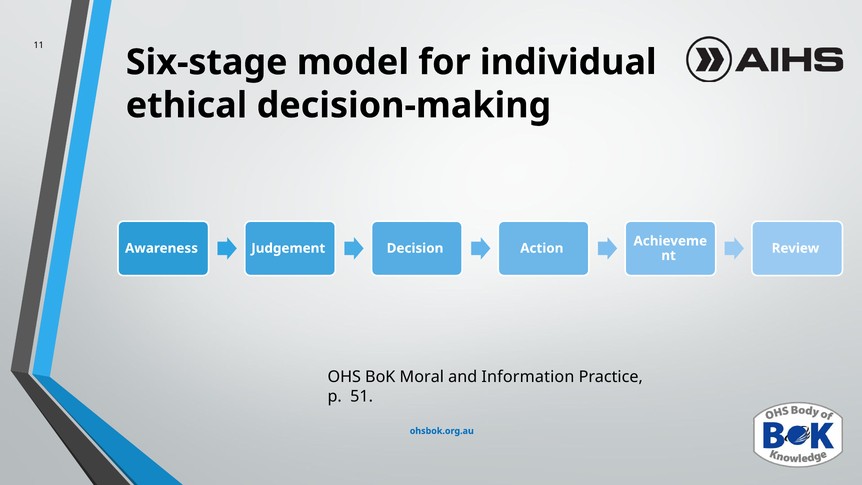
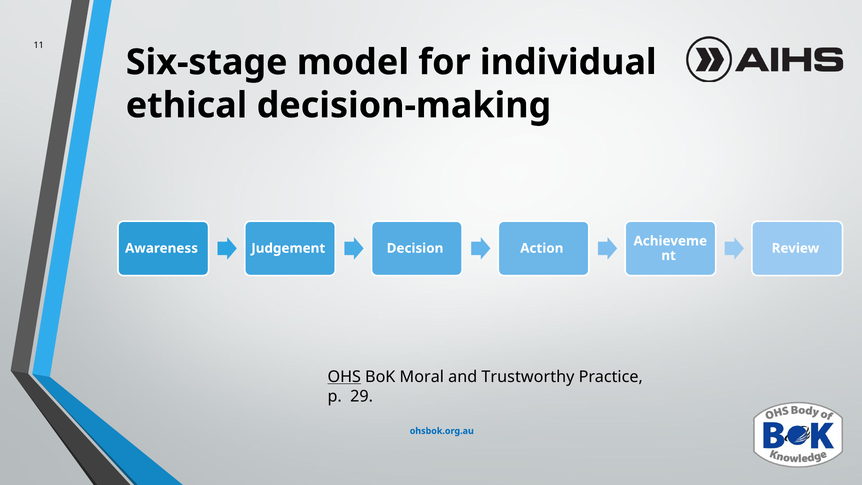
OHS underline: none -> present (344, 377)
Information: Information -> Trustworthy (528, 377)
51: 51 -> 29 (362, 396)
